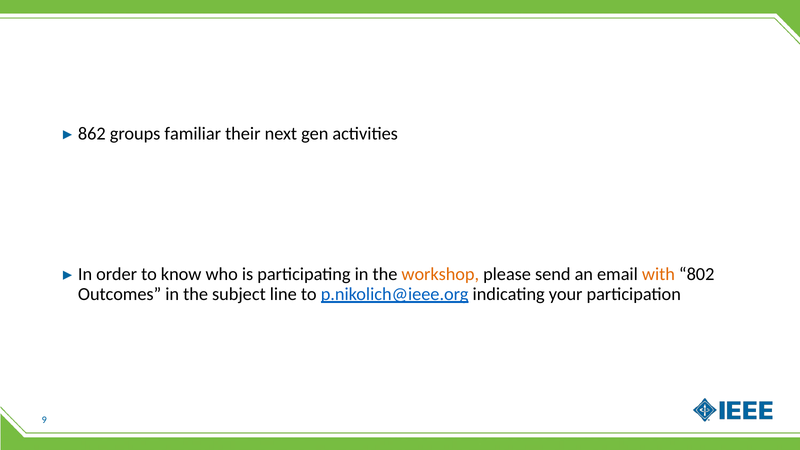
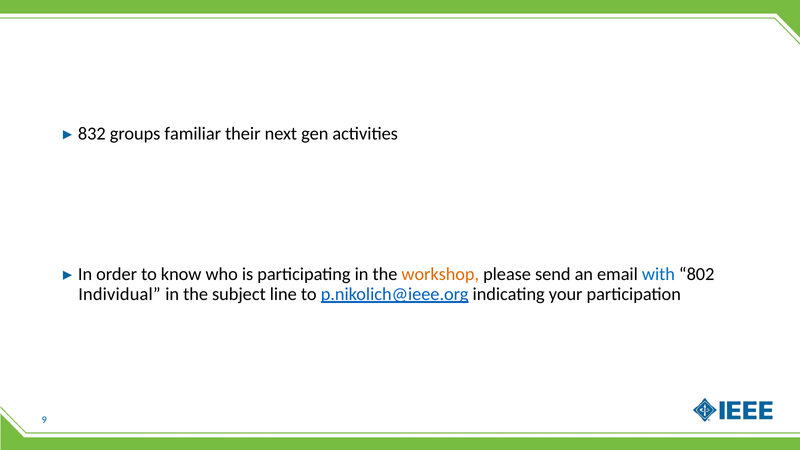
862: 862 -> 832 (92, 134)
with colour: orange -> blue (658, 274)
Outcomes: Outcomes -> Individual (119, 294)
